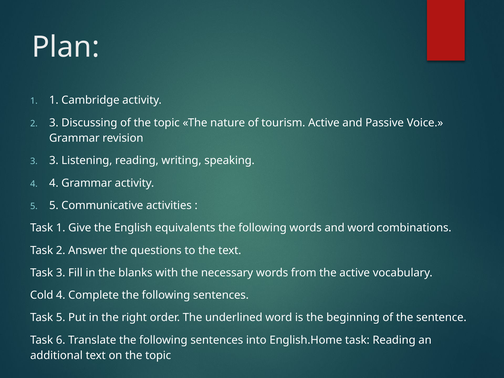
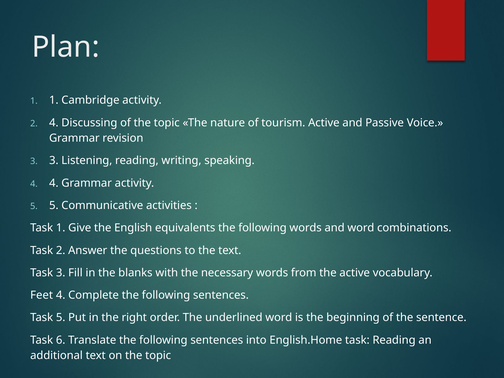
2 3: 3 -> 4 (54, 123)
Cold: Cold -> Feet (42, 295)
